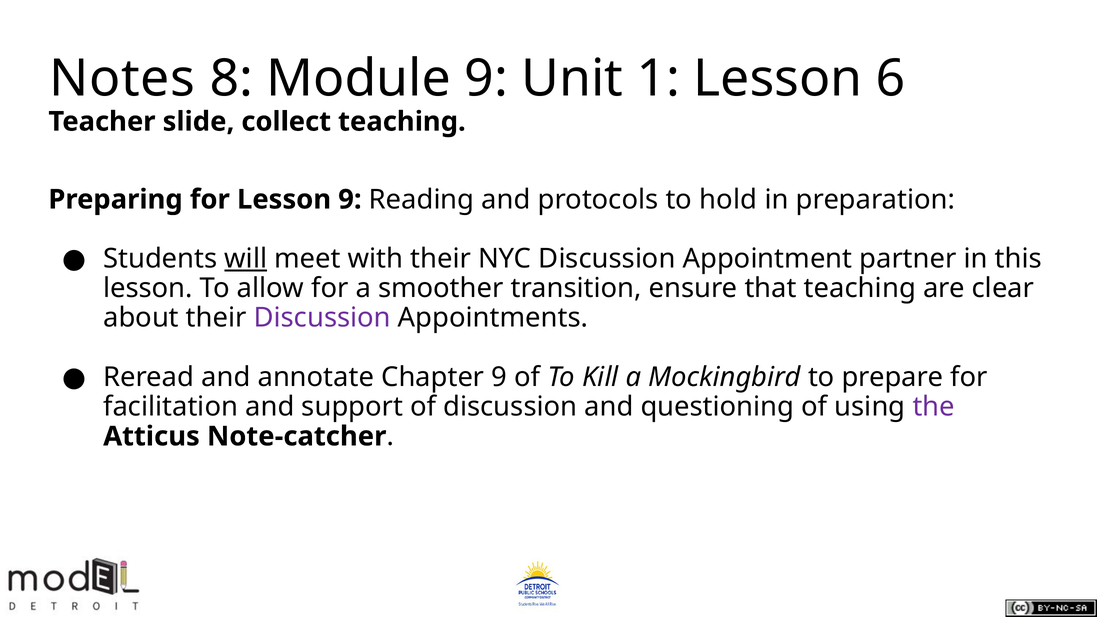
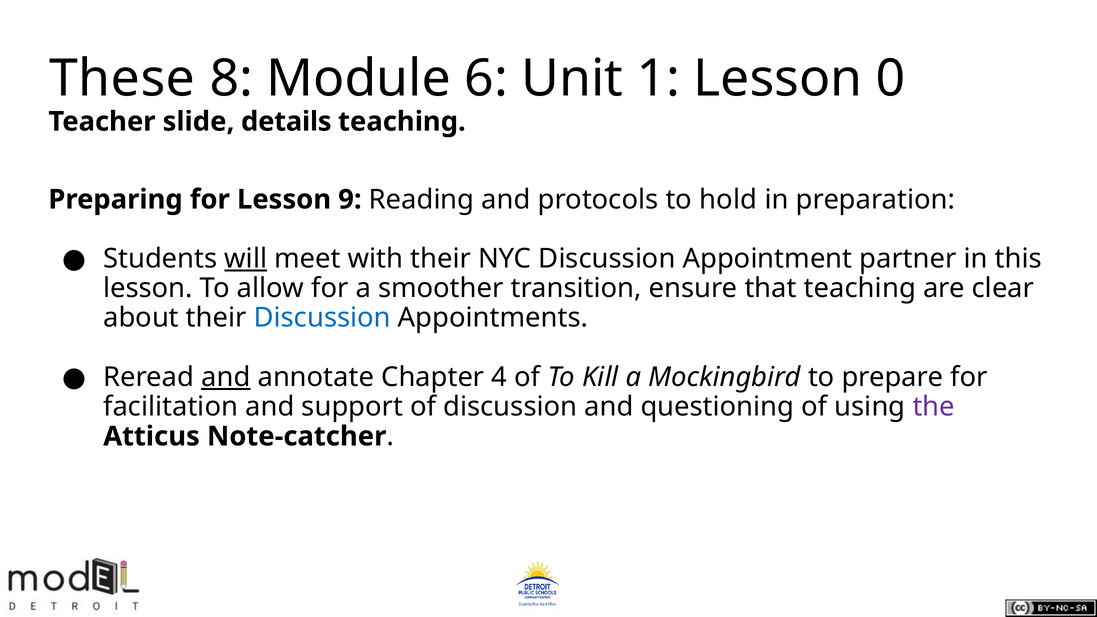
Notes: Notes -> These (122, 79)
Module 9: 9 -> 6 (486, 79)
6: 6 -> 0 (891, 79)
collect: collect -> details (286, 122)
Discussion colour: purple -> blue (322, 318)
and underline: none -> present (226, 377)
Chapter 9: 9 -> 4 (499, 377)
